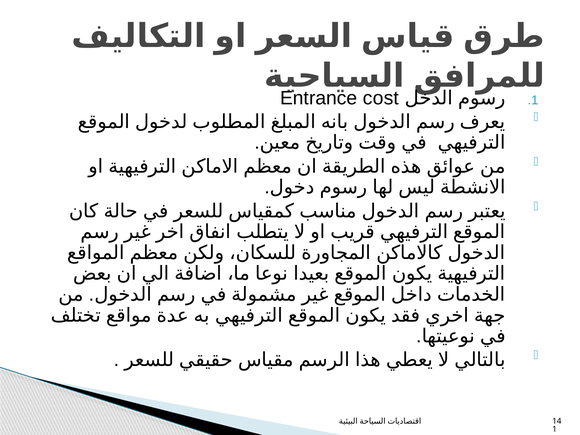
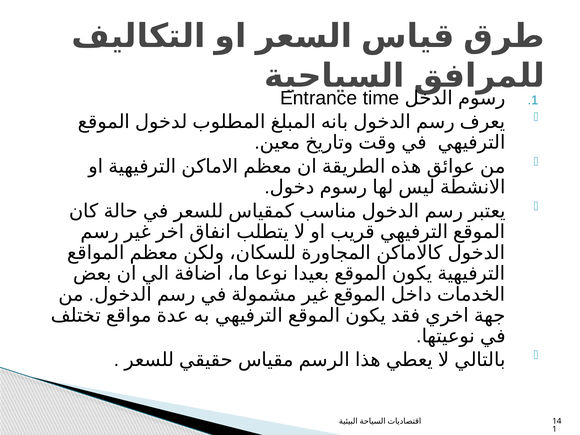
cost: cost -> time (381, 98)
